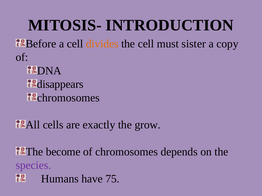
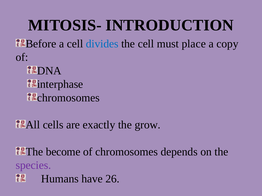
divides colour: orange -> blue (102, 44)
sister: sister -> place (194, 44)
disappears: disappears -> interphase (60, 84)
75: 75 -> 26 (113, 179)
